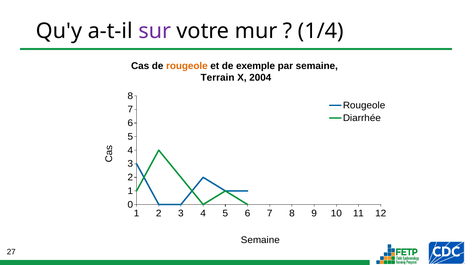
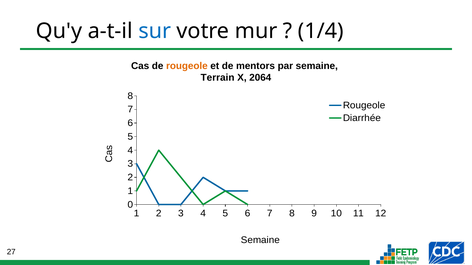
sur colour: purple -> blue (155, 31)
exemple: exemple -> mentors (256, 66)
2004: 2004 -> 2064 (260, 78)
